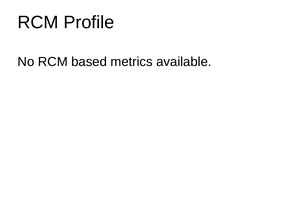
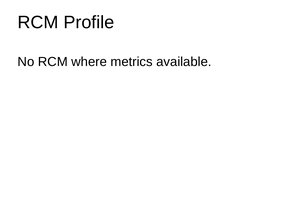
based: based -> where (89, 62)
